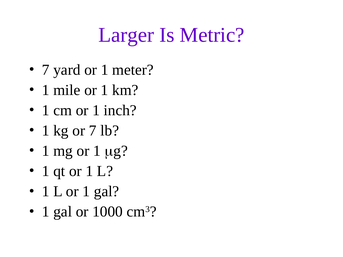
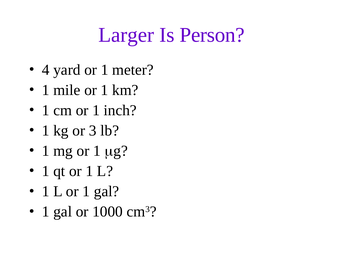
Metric: Metric -> Person (212, 35)
7: 7 -> 4 (46, 70)
or 7: 7 -> 3 (93, 131)
